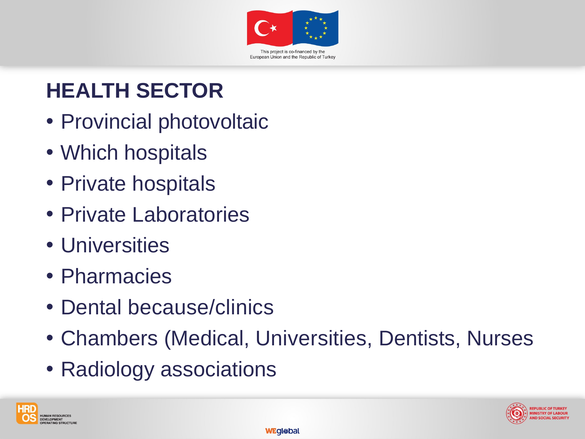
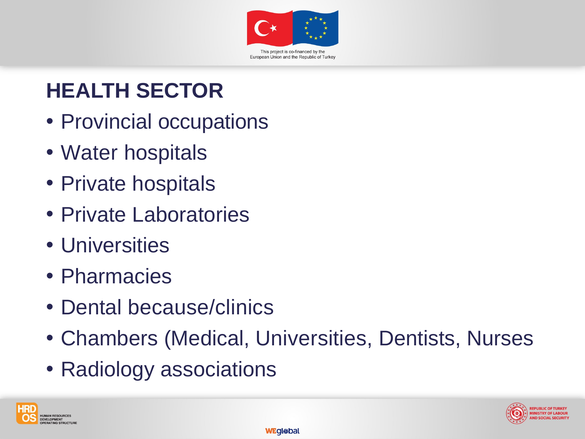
photovoltaic: photovoltaic -> occupations (213, 122)
Which: Which -> Water (89, 153)
